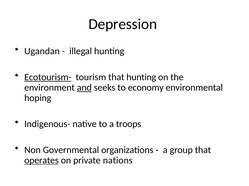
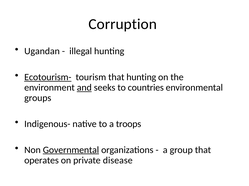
Depression: Depression -> Corruption (123, 24)
economy: economy -> countries (146, 88)
hoping: hoping -> groups (38, 98)
Governmental underline: none -> present (71, 150)
operates underline: present -> none (42, 161)
nations: nations -> disease (118, 161)
